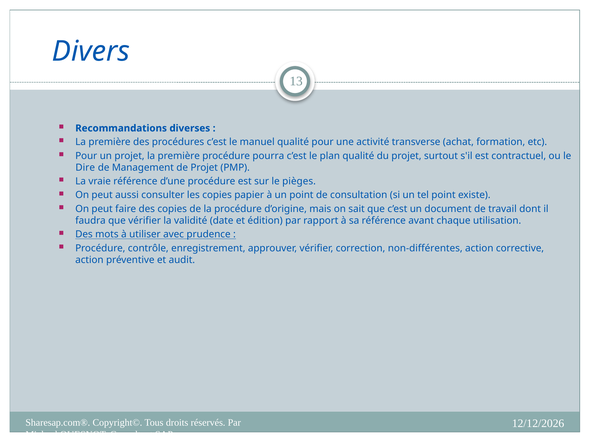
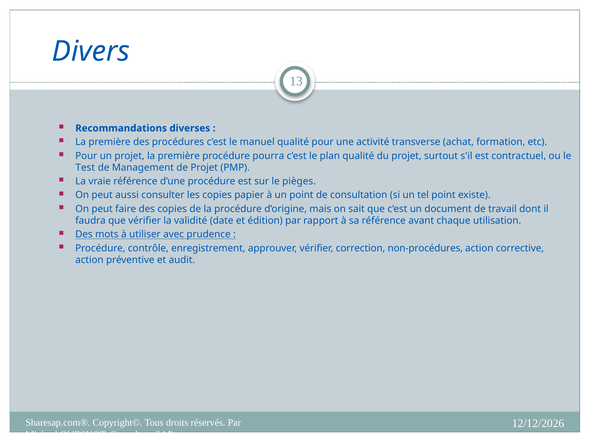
Dire: Dire -> Test (85, 168)
non-différentes: non-différentes -> non-procédures (425, 248)
